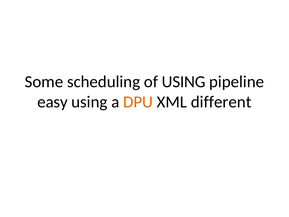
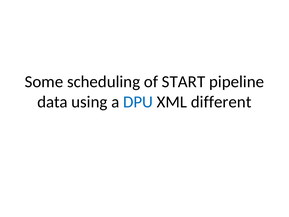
of USING: USING -> START (184, 82)
easy: easy -> data (53, 102)
DPU colour: orange -> blue (138, 102)
